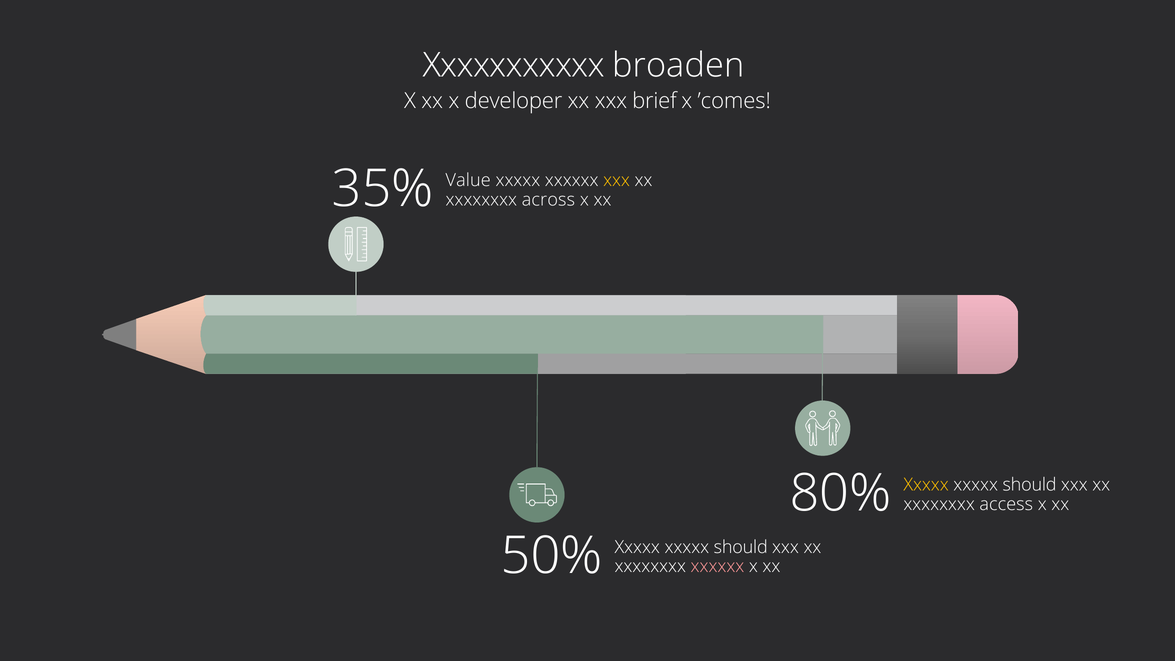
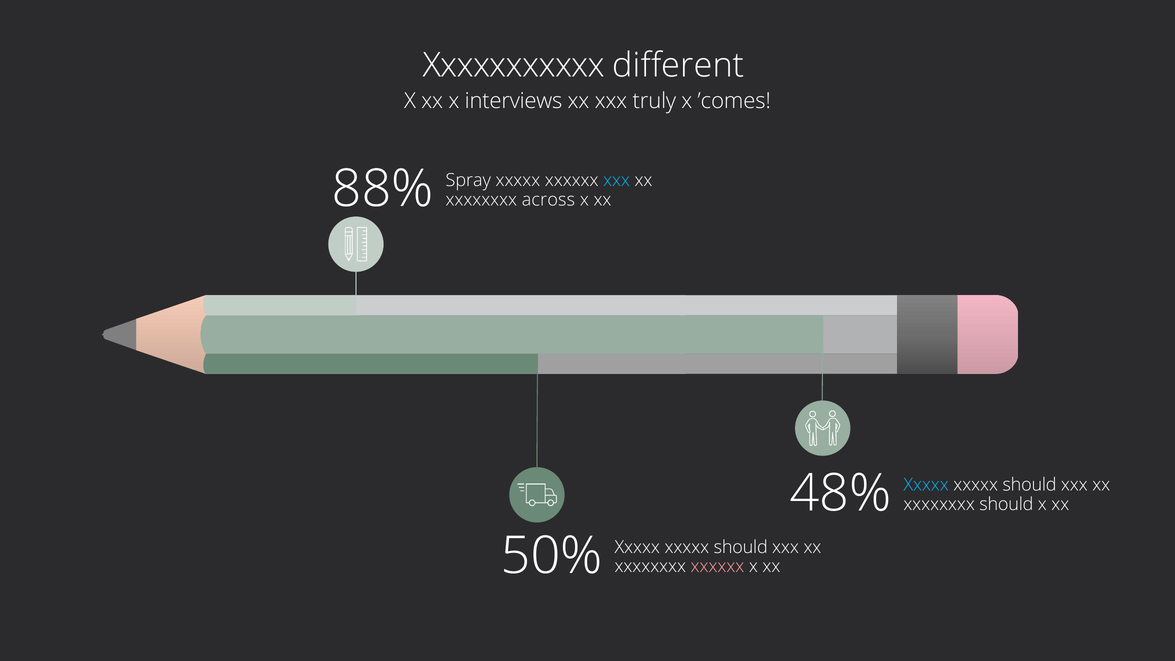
broaden: broaden -> different (678, 66)
developer: developer -> interviews (514, 101)
brief: brief -> truly (654, 101)
35%: 35% -> 88% (383, 189)
Value: Value -> Spray (468, 180)
xxx colour: yellow -> light blue (617, 180)
80%: 80% -> 48% (841, 494)
Xxxxx colour: yellow -> light blue (926, 485)
xxxxxxxx access: access -> should (1006, 504)
